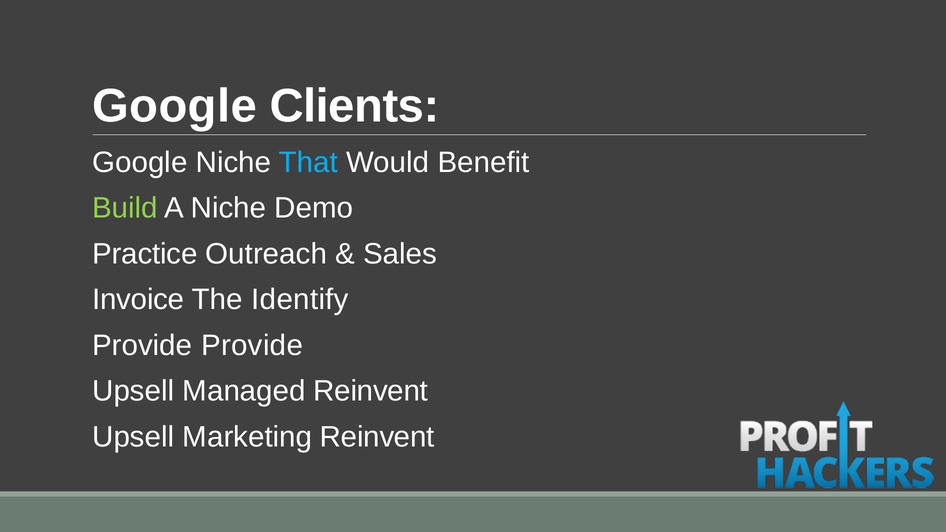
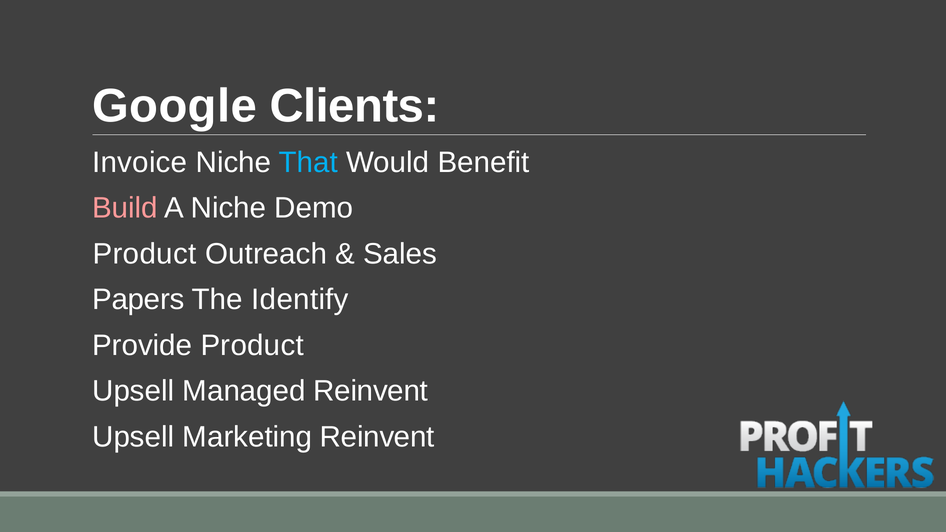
Google: Google -> Invoice (140, 163)
Build colour: light green -> pink (125, 208)
Practice: Practice -> Product (145, 254)
Invoice: Invoice -> Papers (138, 300)
Provide Provide: Provide -> Product (252, 345)
